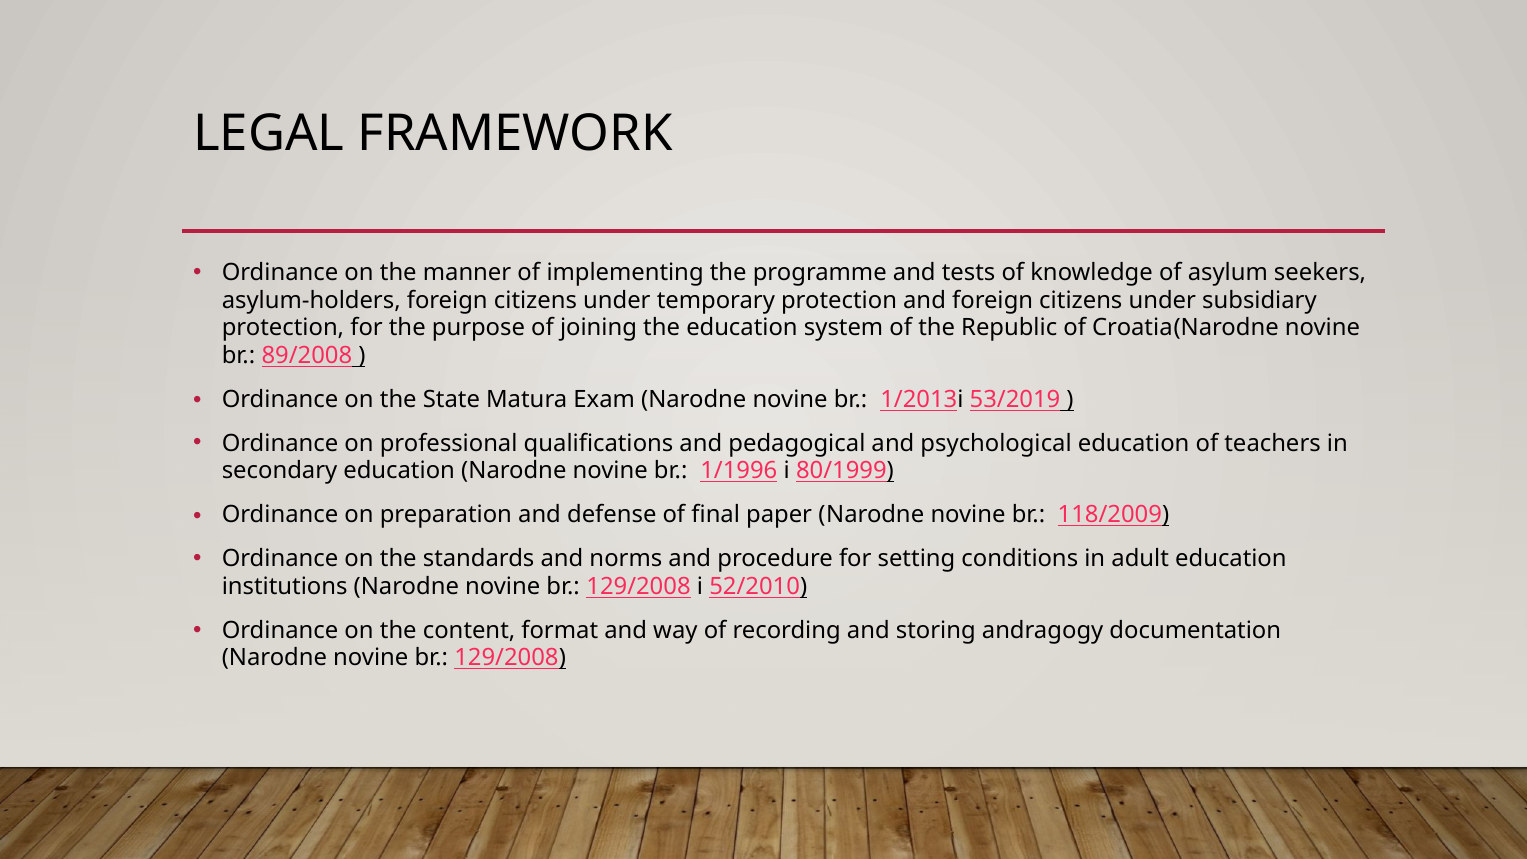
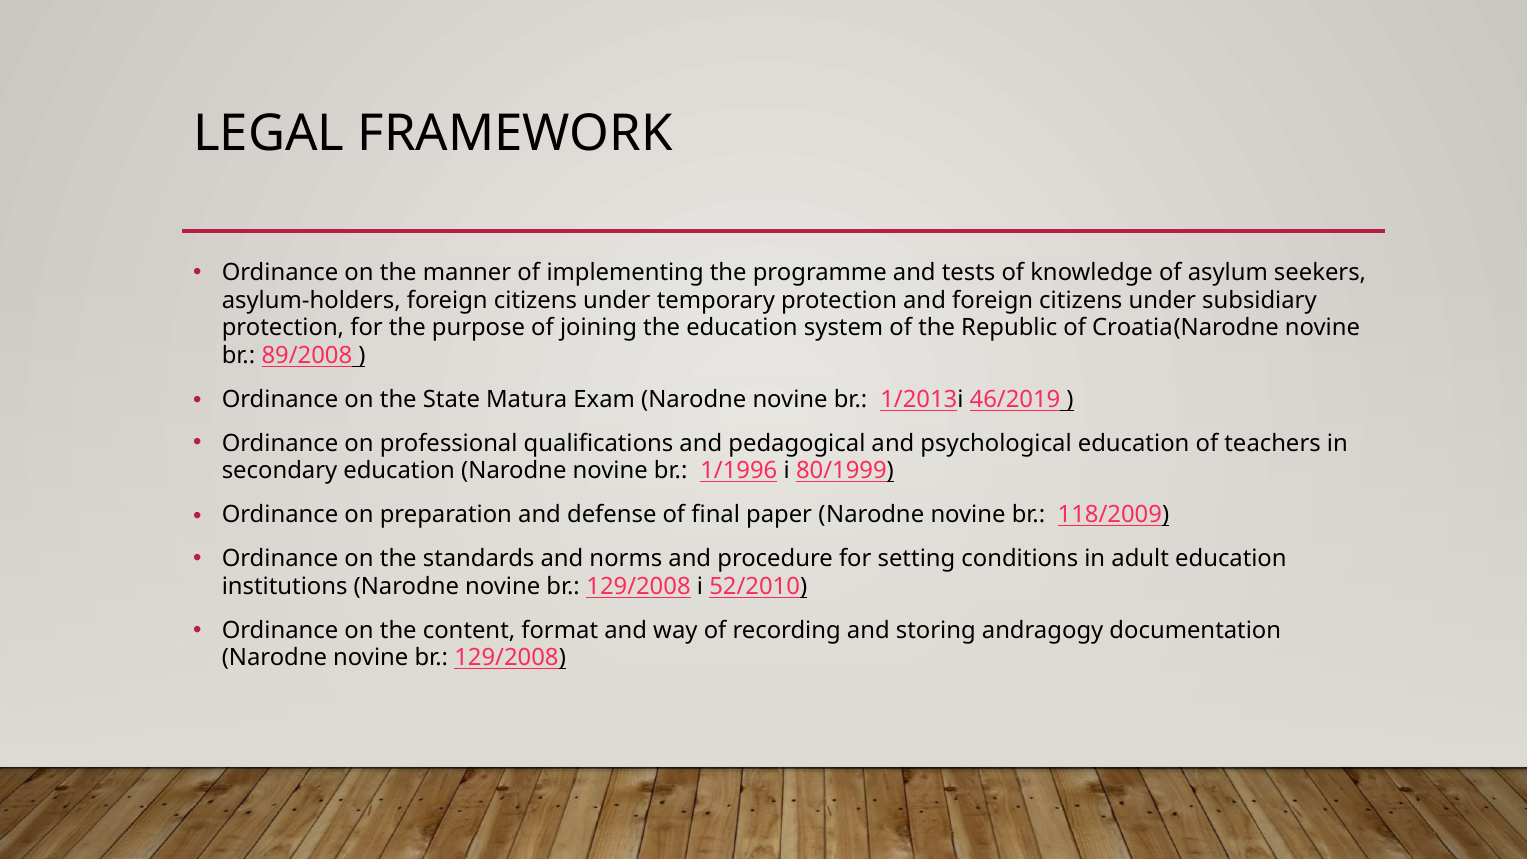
53/2019: 53/2019 -> 46/2019 (1015, 399)
